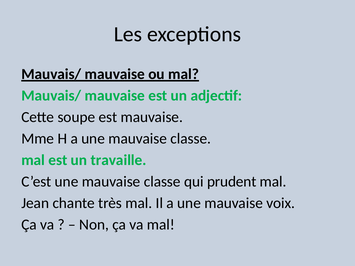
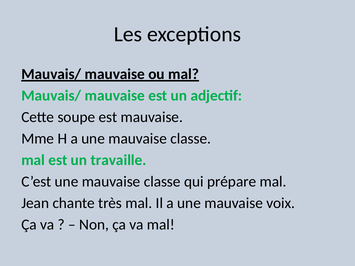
prudent: prudent -> prépare (232, 182)
